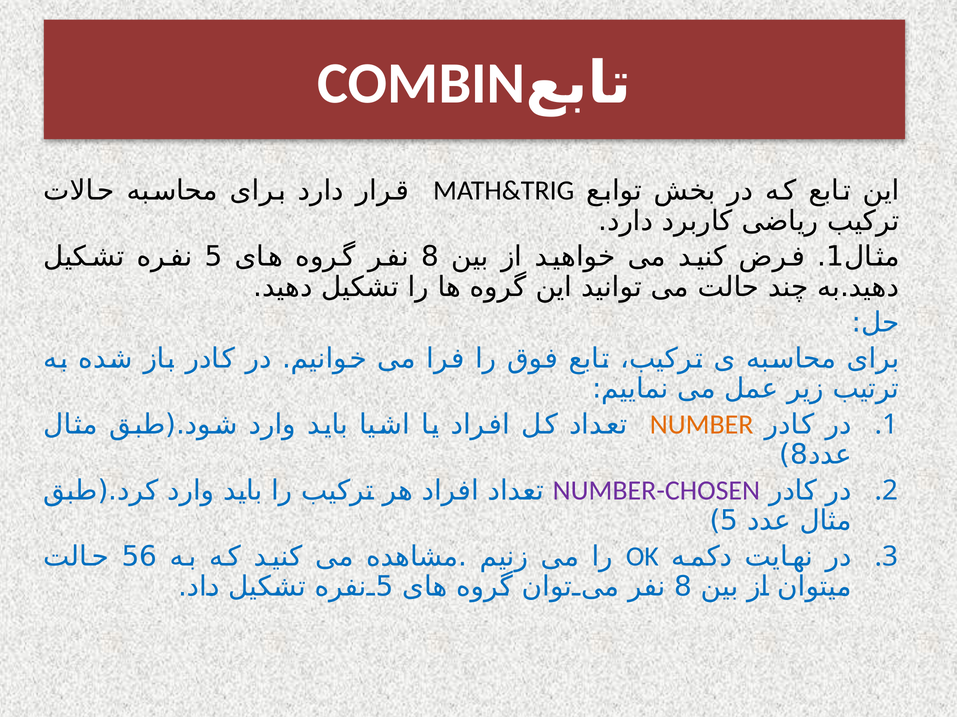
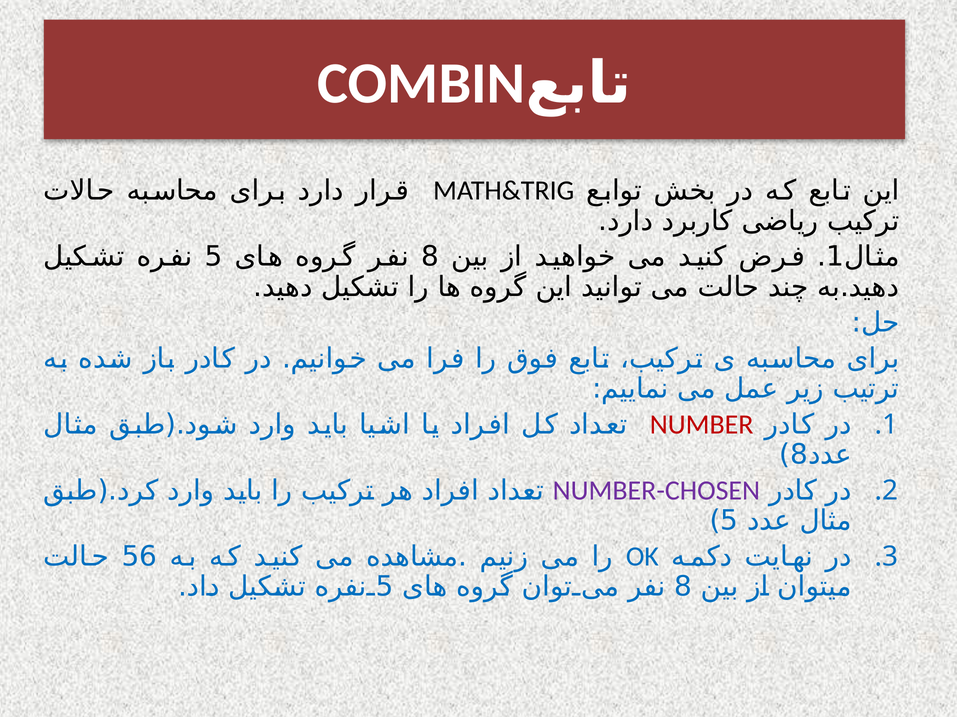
NUMBER colour: orange -> red (702, 425)
